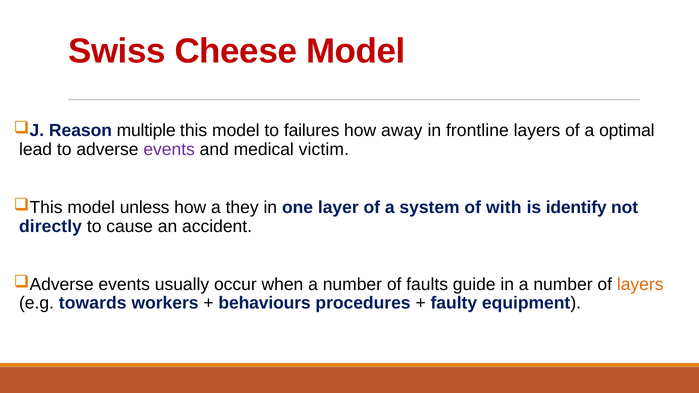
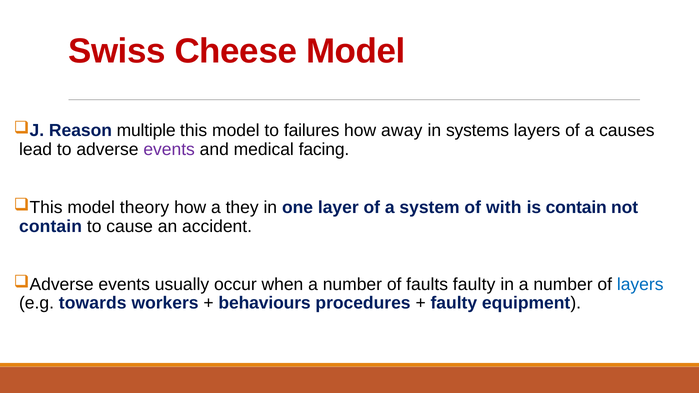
frontline: frontline -> systems (478, 130)
optimal: optimal -> causes (627, 130)
victim: victim -> facing (324, 149)
unless: unless -> theory (144, 207)
is identify: identify -> contain (576, 207)
directly: directly -> contain (51, 226)
faults guide: guide -> faulty (474, 284)
layers colour: orange -> blue (640, 284)
